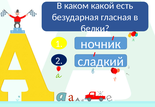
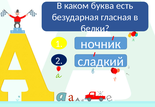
какой: какой -> буква (102, 6)
